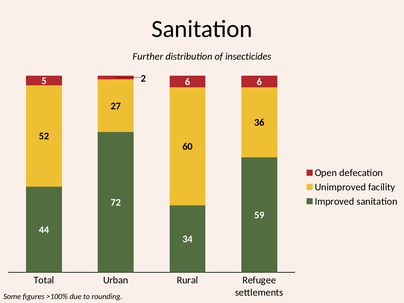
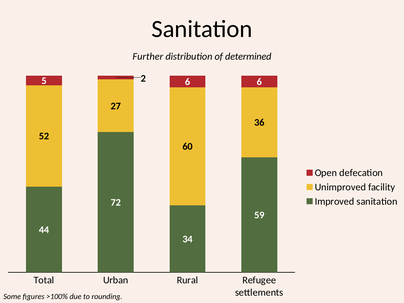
insecticides: insecticides -> determined (248, 57)
